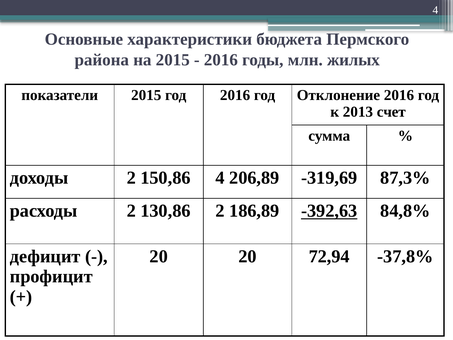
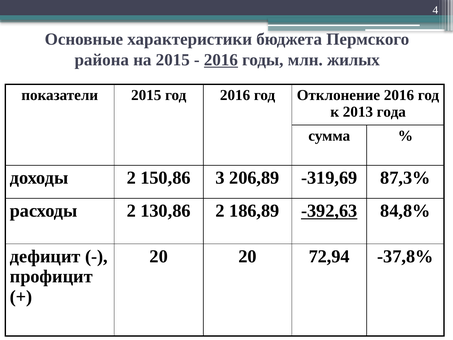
2016 underline: none -> present (221, 60)
счет: счет -> года (391, 112)
150,86 4: 4 -> 3 (220, 178)
